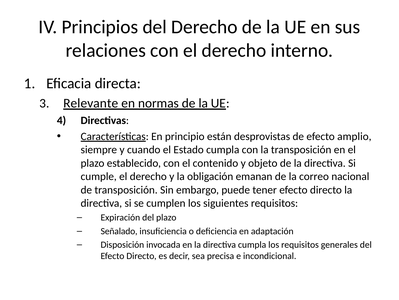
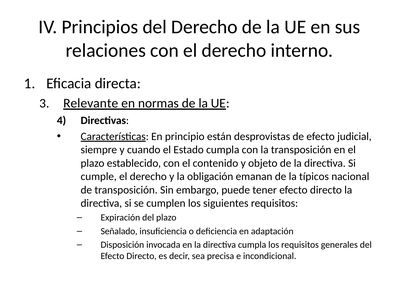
amplio: amplio -> judicial (354, 136)
correo: correo -> típicos (314, 176)
